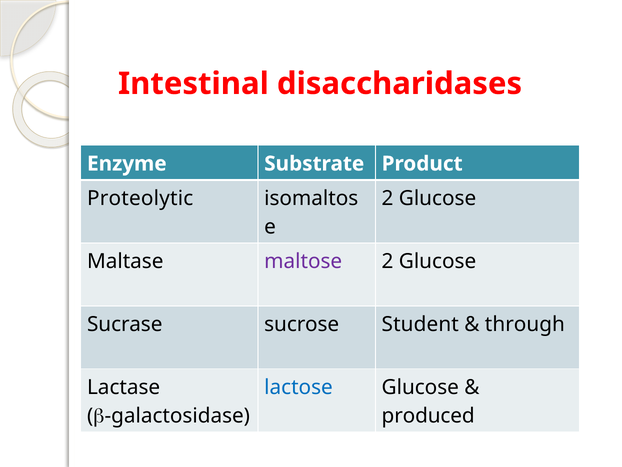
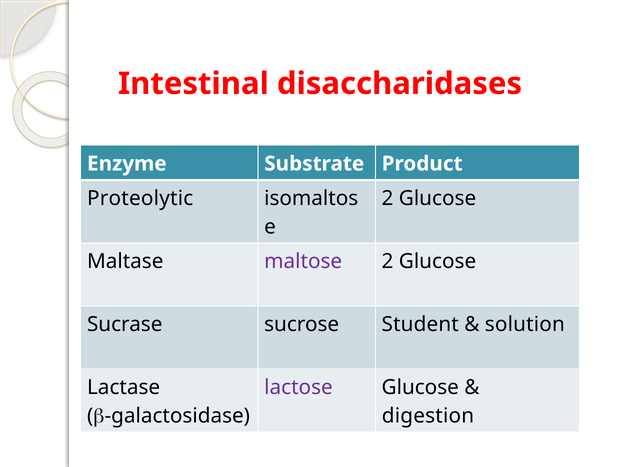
through: through -> solution (525, 324)
lactose colour: blue -> purple (298, 387)
produced: produced -> digestion (428, 415)
